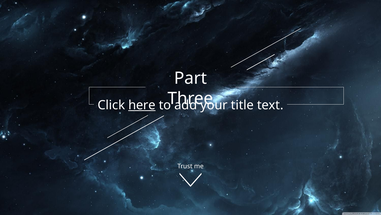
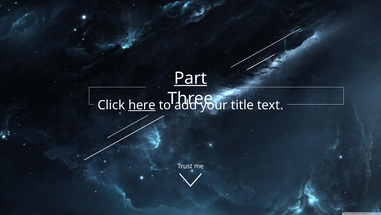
Part underline: none -> present (190, 78)
